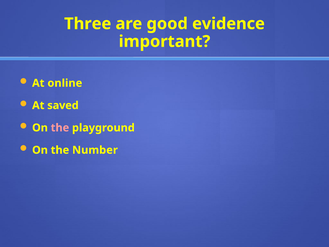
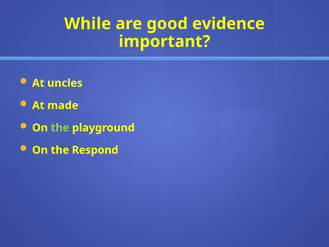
Three: Three -> While (88, 24)
online: online -> uncles (65, 83)
saved: saved -> made (63, 105)
the colour: pink -> light green (60, 128)
Number: Number -> Respond (95, 150)
